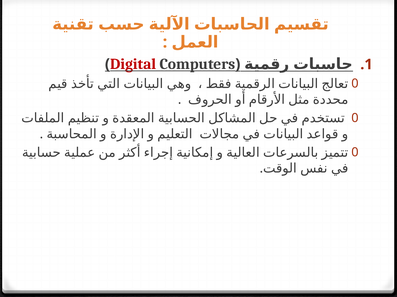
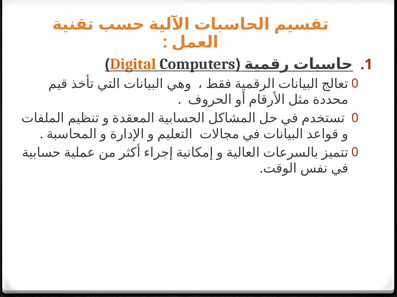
Digital colour: red -> orange (133, 64)
